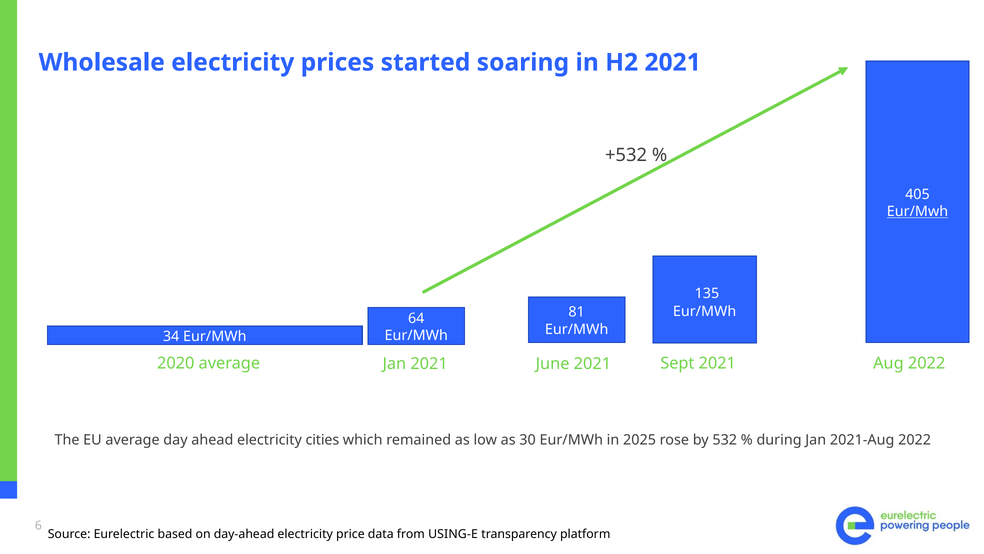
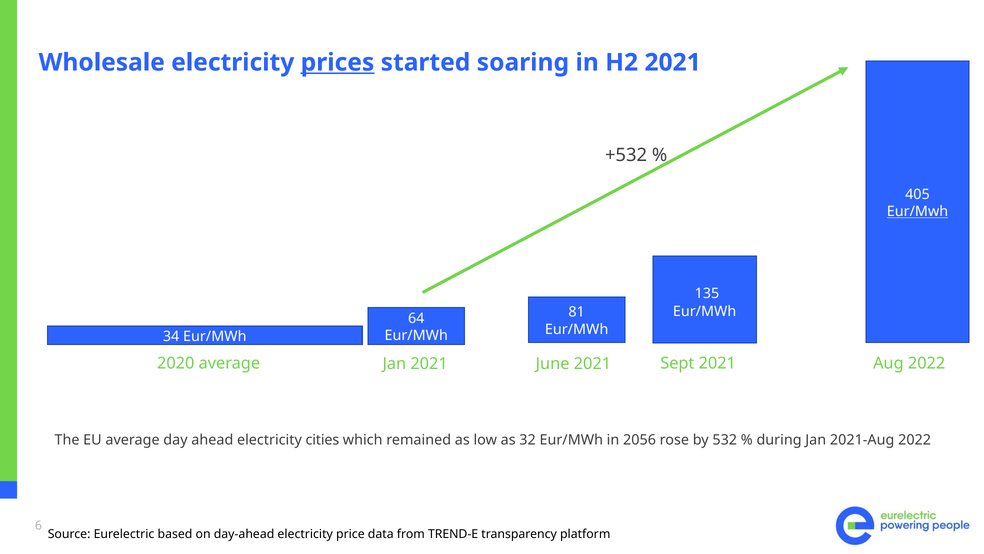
prices underline: none -> present (338, 62)
30: 30 -> 32 (528, 440)
2025: 2025 -> 2056 (640, 440)
USING-E: USING-E -> TREND-E (453, 534)
